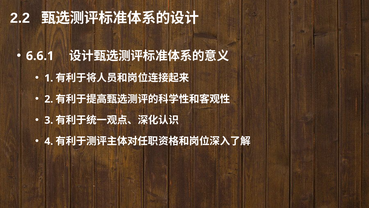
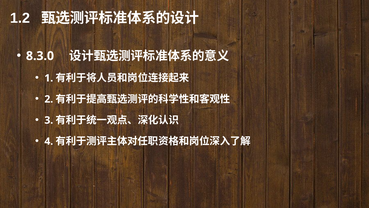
2.2: 2.2 -> 1.2 (20, 18)
6.6.1: 6.6.1 -> 8.3.0 (40, 56)
